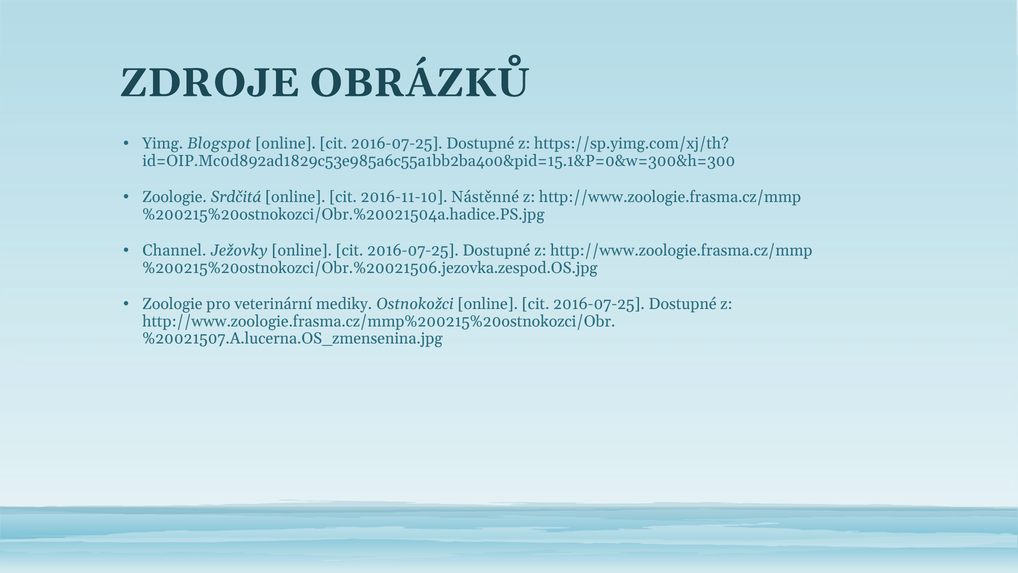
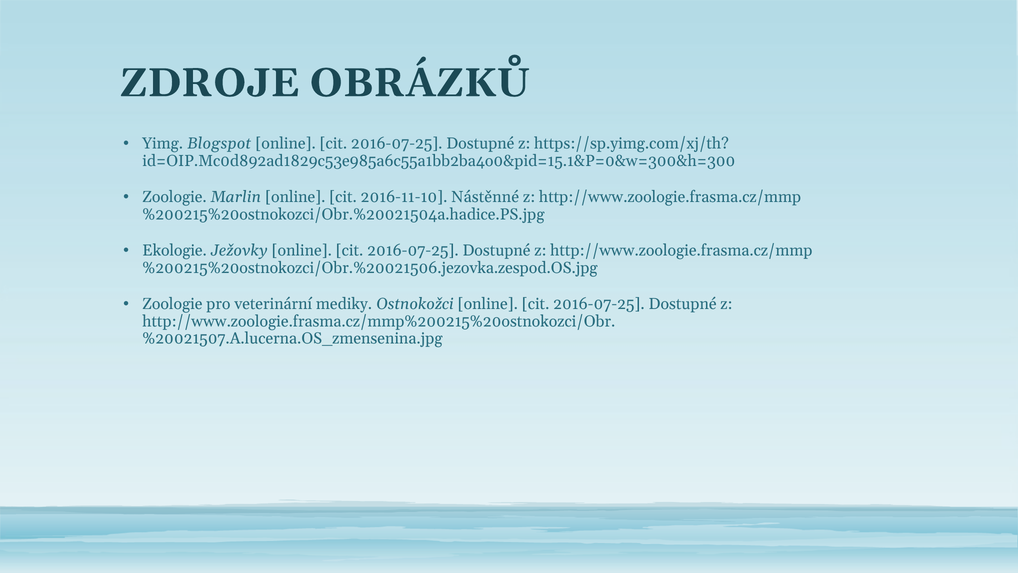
Srdčitá: Srdčitá -> Marlin (236, 197)
Channel: Channel -> Ekologie (175, 250)
